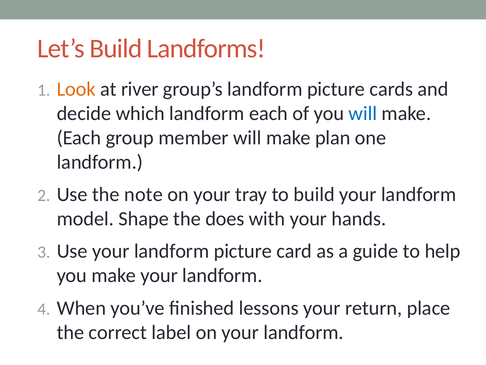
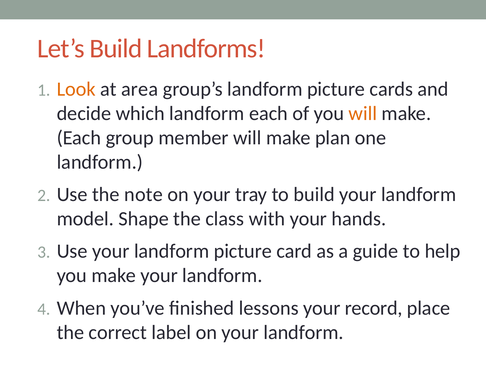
river: river -> area (140, 89)
will colour: blue -> orange (363, 113)
does: does -> class (225, 218)
return: return -> record (374, 308)
